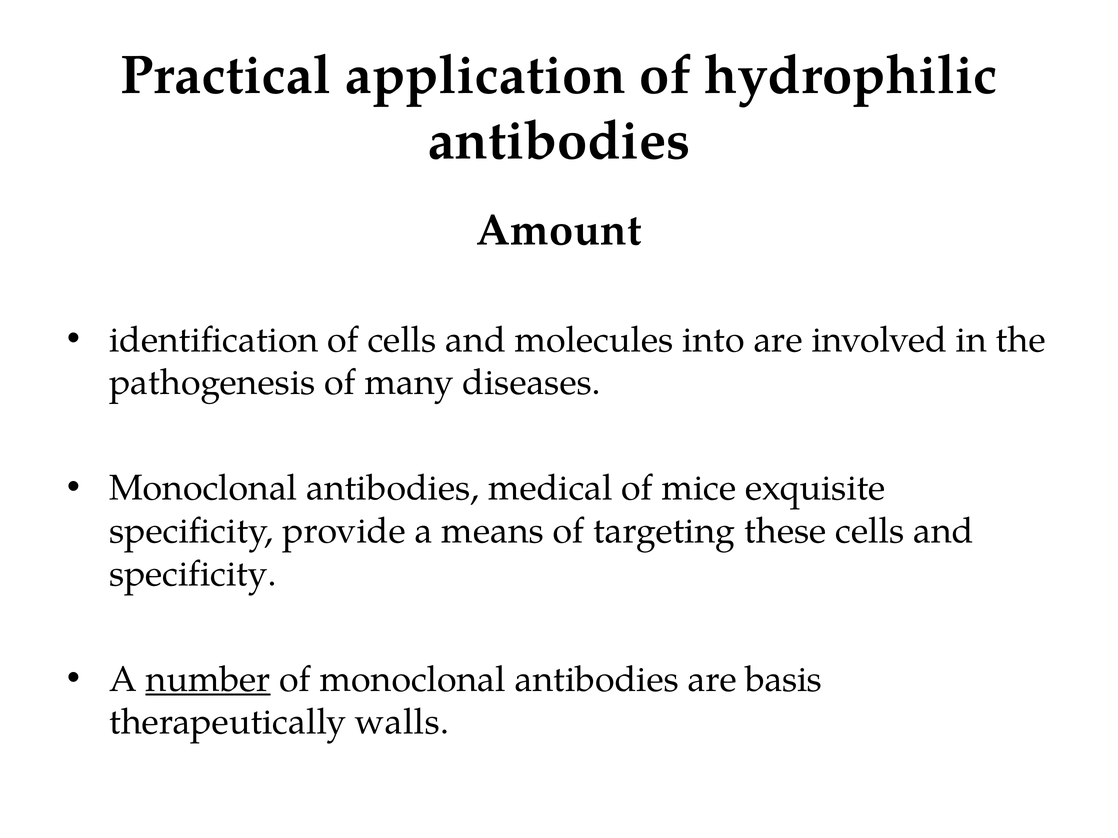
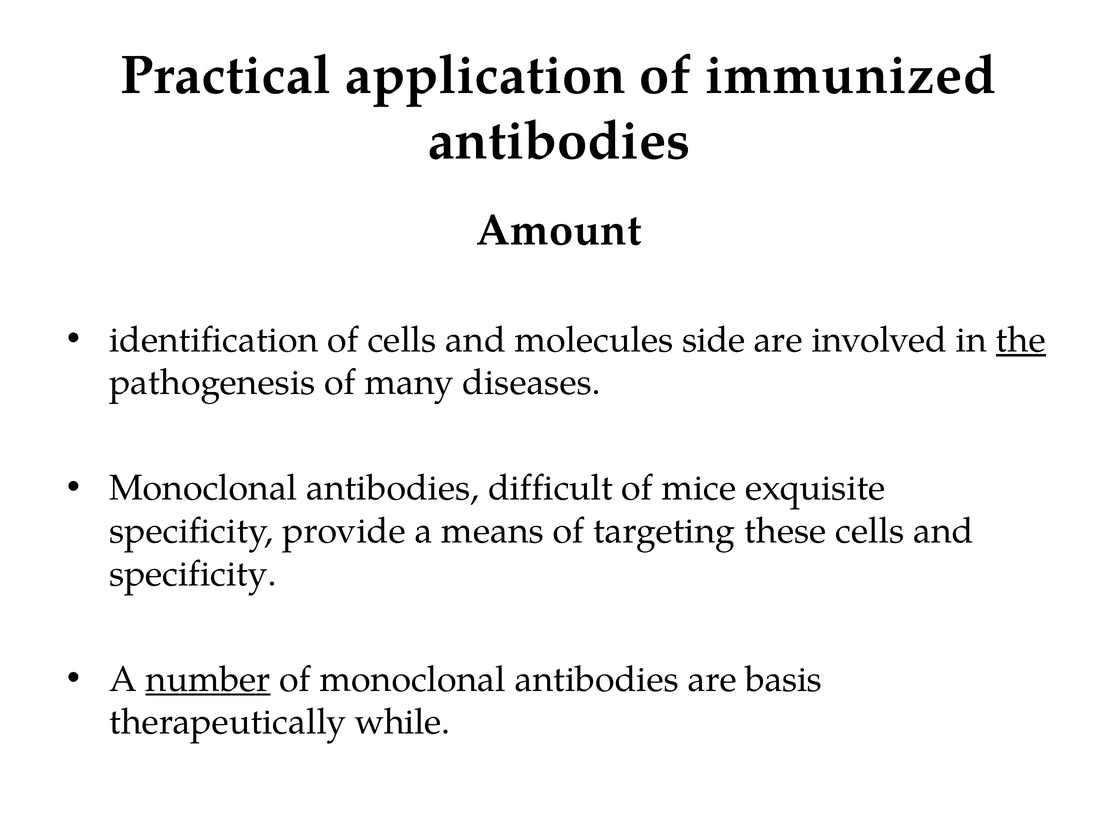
hydrophilic: hydrophilic -> immunized (851, 76)
into: into -> side (714, 340)
the underline: none -> present (1021, 340)
medical: medical -> difficult (550, 488)
walls: walls -> while (402, 722)
